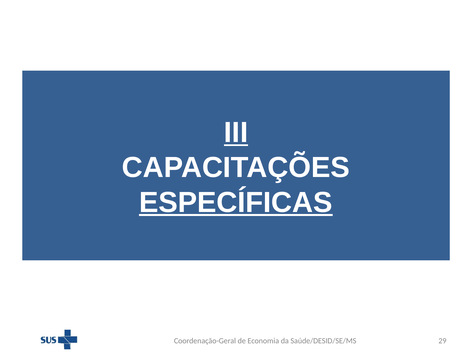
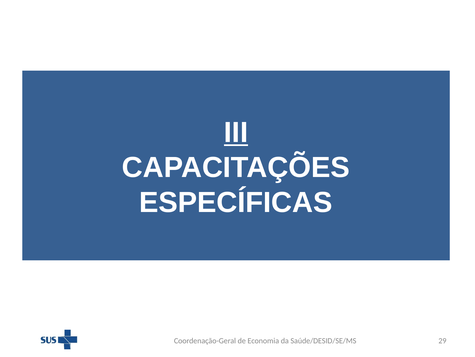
ESPECÍFICAS underline: present -> none (236, 202)
